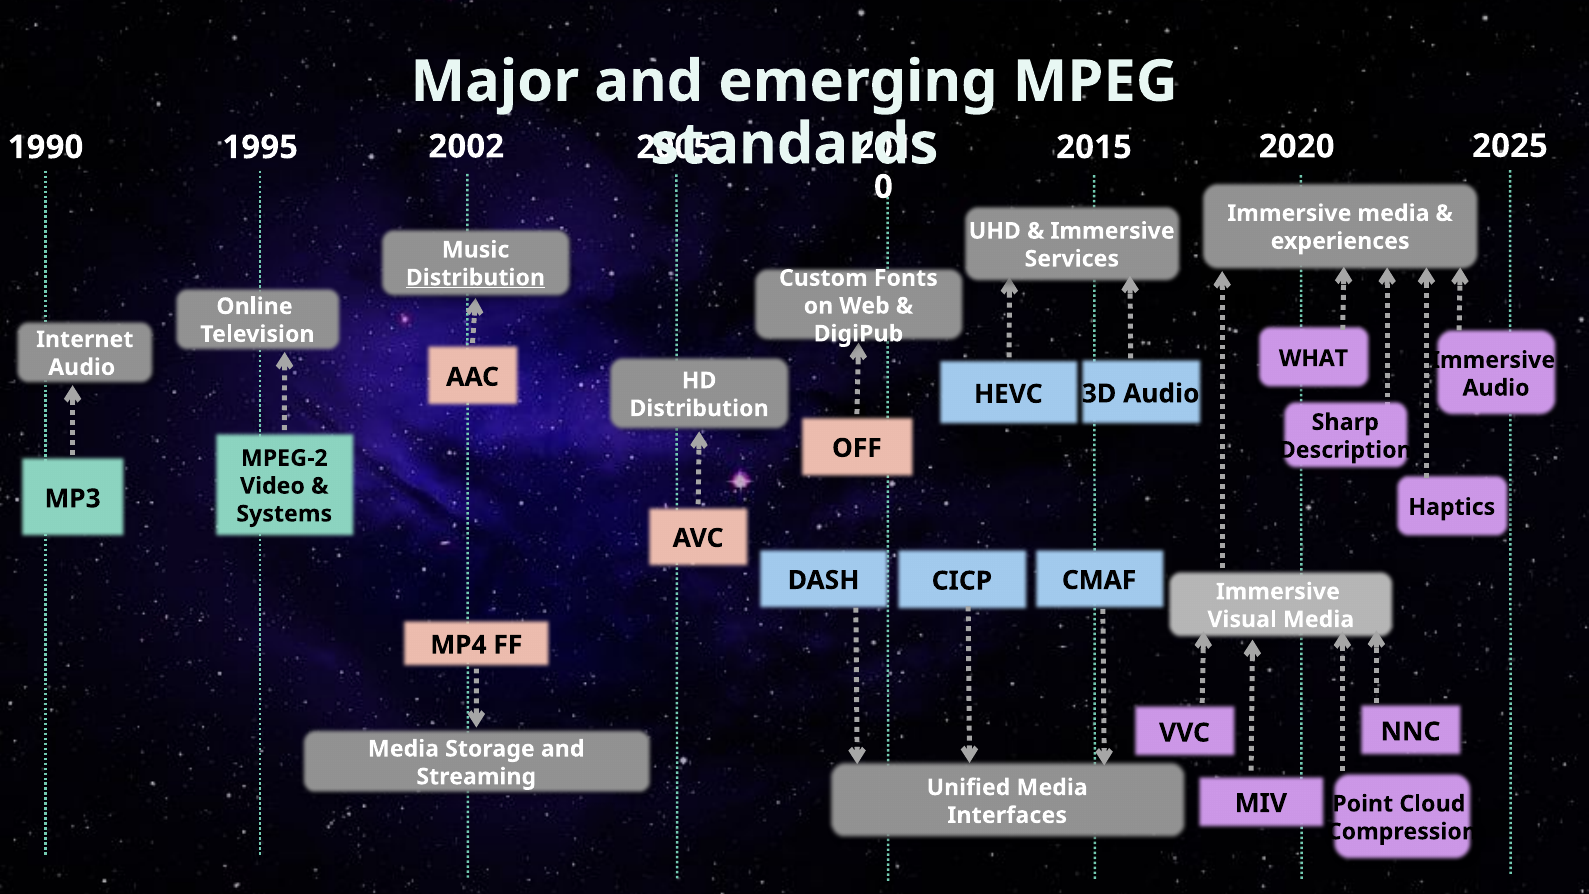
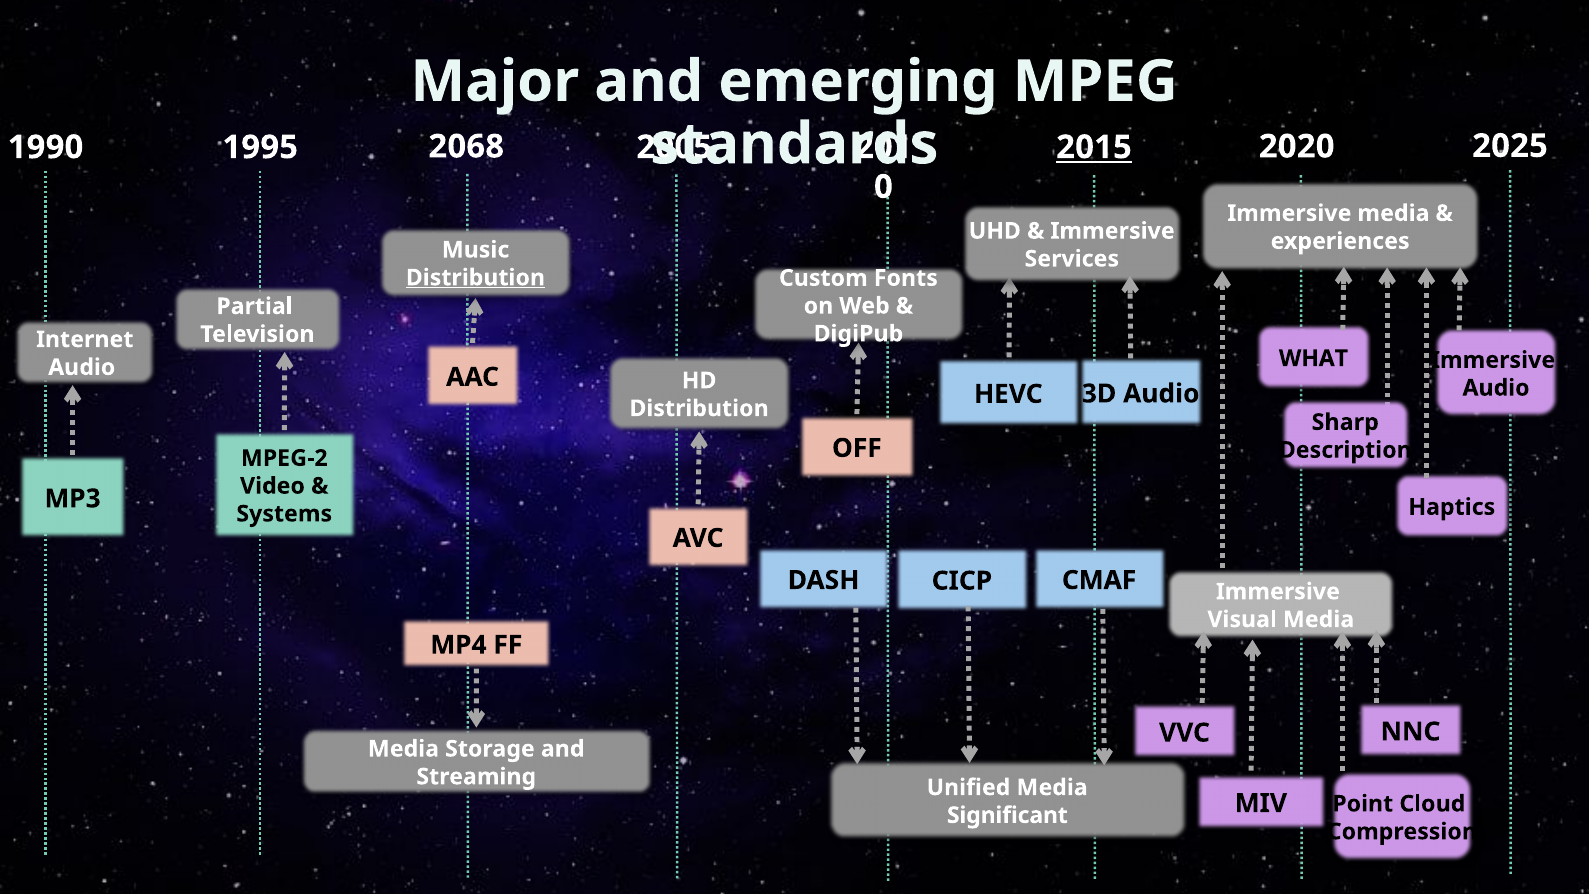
2002: 2002 -> 2068 (466, 147)
2015 underline: none -> present (1094, 147)
Online: Online -> Partial (254, 306)
Interfaces: Interfaces -> Significant (1007, 815)
